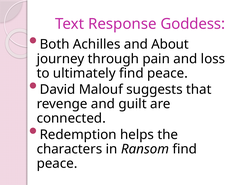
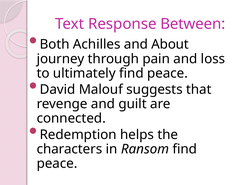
Goddess: Goddess -> Between (193, 24)
